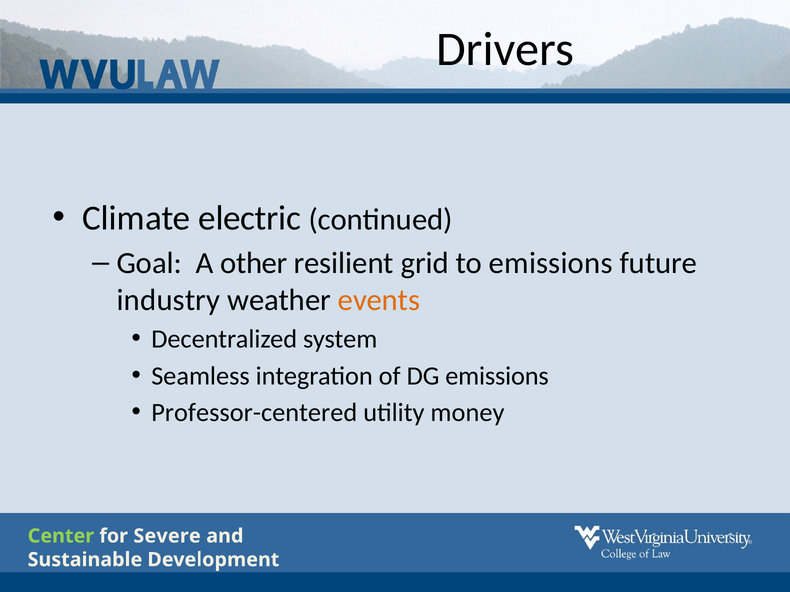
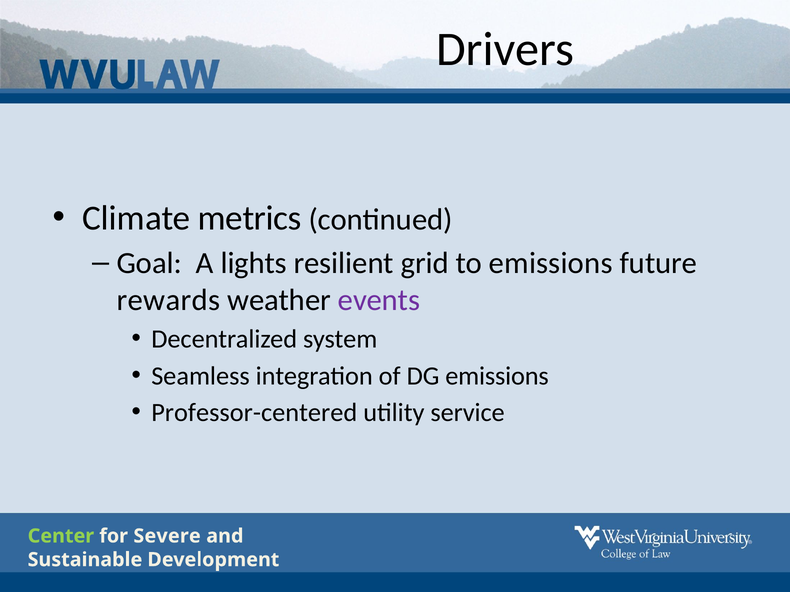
electric: electric -> metrics (250, 218)
other: other -> lights (254, 263)
industry: industry -> rewards (168, 300)
events colour: orange -> purple (379, 300)
money: money -> service (468, 413)
